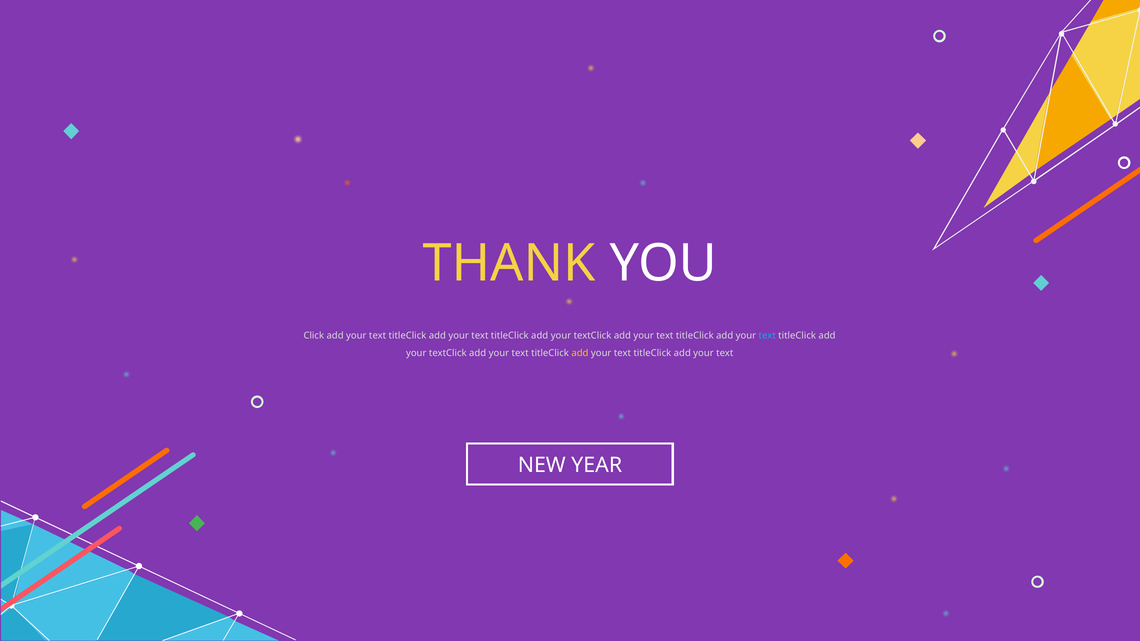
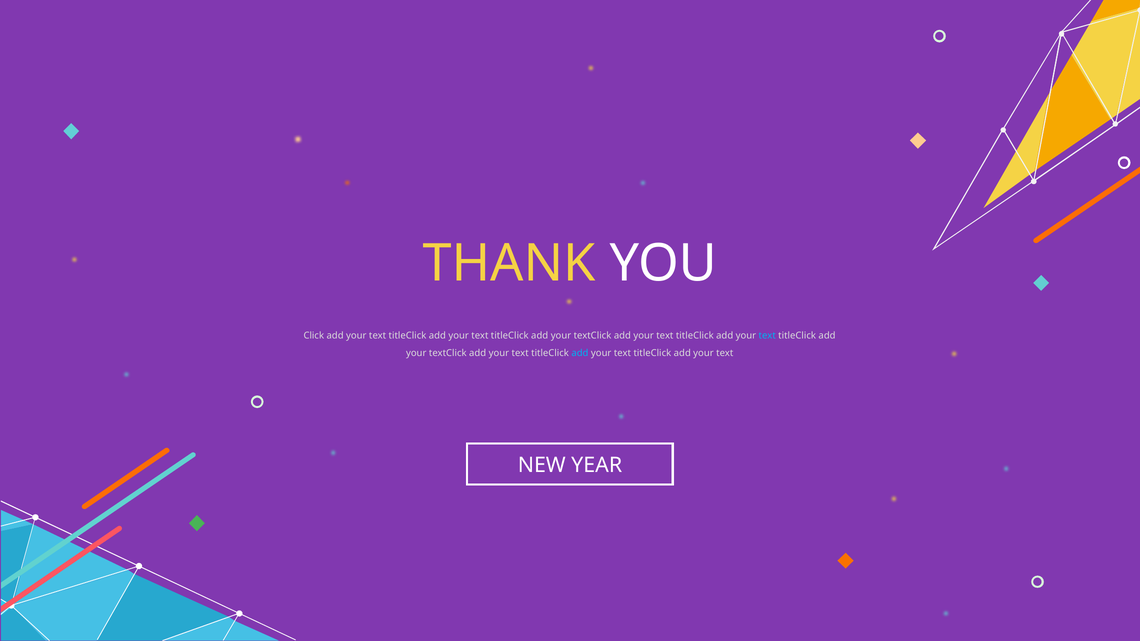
add colour: yellow -> light blue (580, 353)
